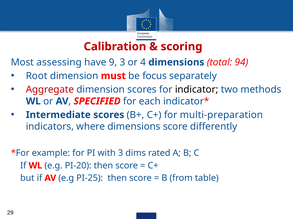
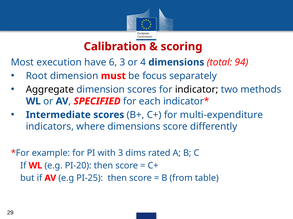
assessing: assessing -> execution (59, 62)
9: 9 -> 6 (113, 62)
Aggregate colour: red -> black (50, 90)
multi-preparation: multi-preparation -> multi-expenditure (221, 115)
